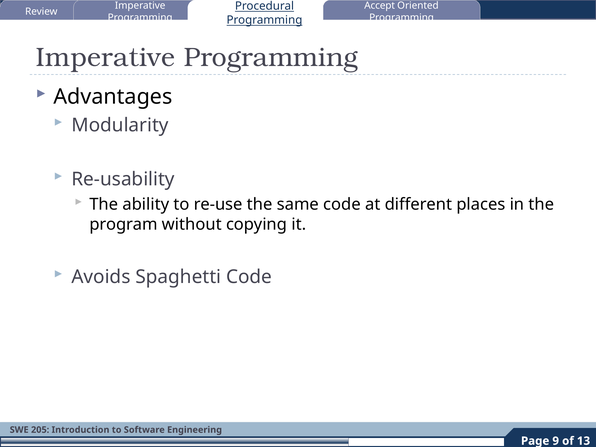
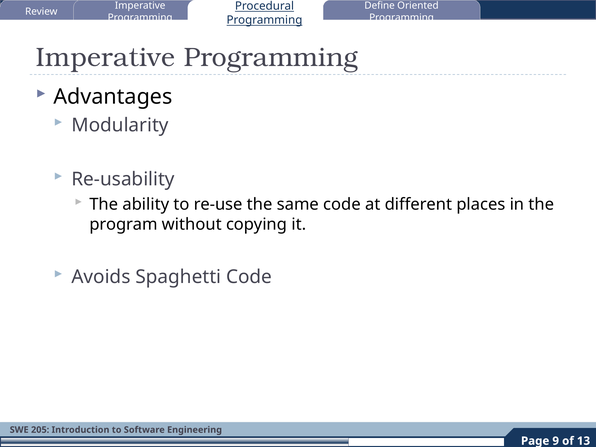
Accept: Accept -> Define (380, 6)
